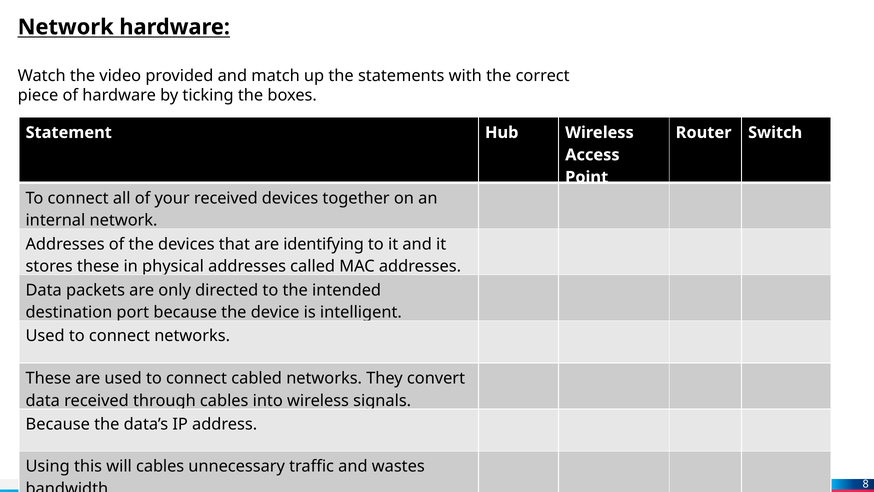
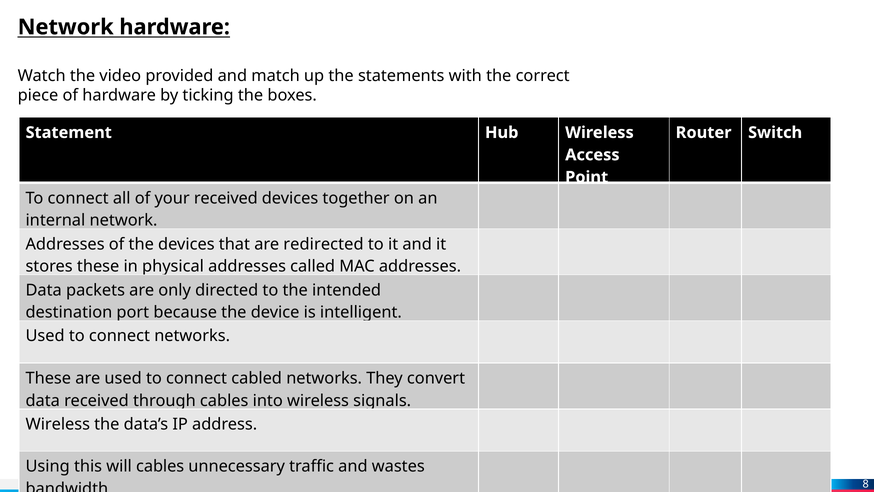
identifying: identifying -> redirected (323, 244)
Because: Because -> Wireless (58, 424)
